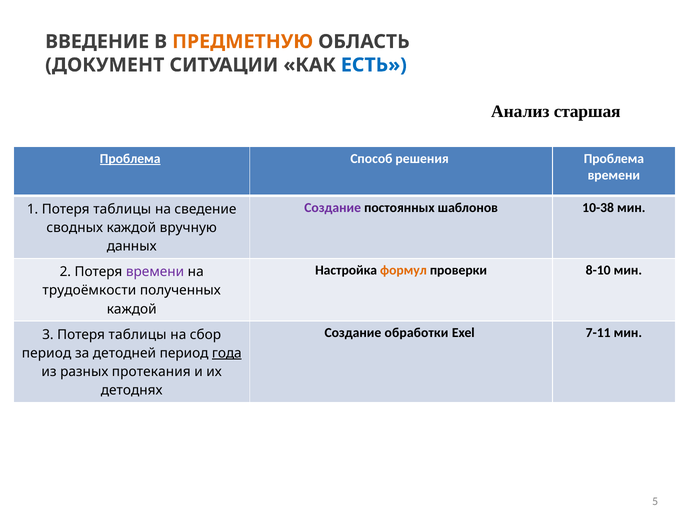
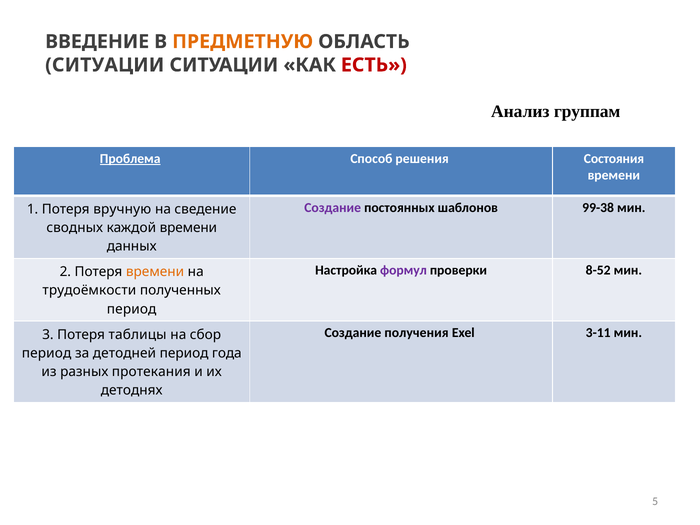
ДОКУМЕНТ: ДОКУМЕНТ -> СИТУАЦИИ (105, 65)
ЕСТЬ colour: blue -> red (374, 65)
старшая: старшая -> группам (587, 112)
решения Проблема: Проблема -> Состояния (614, 159)
10-38: 10-38 -> 99-38 (598, 208)
1 Потеря таблицы: таблицы -> вручную (122, 209)
каждой вручную: вручную -> времени (188, 228)
формул colour: orange -> purple (403, 270)
8-10: 8-10 -> 8-52 (598, 270)
времени colour: purple -> orange (155, 272)
каждой: каждой -> период (132, 309)
обработки: обработки -> получения (417, 333)
7-11: 7-11 -> 3-11 (598, 333)
года underline: present -> none (227, 353)
